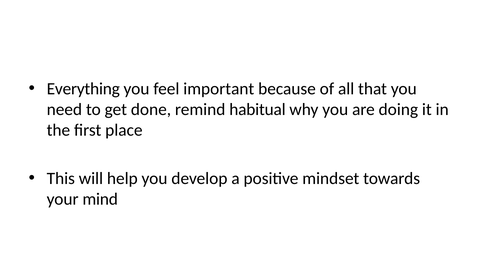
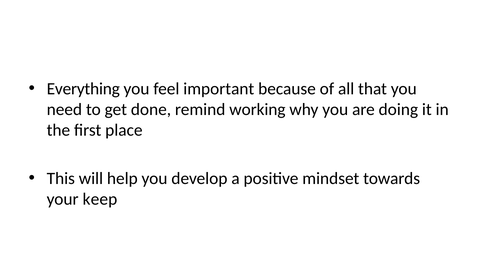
habitual: habitual -> working (257, 110)
mind: mind -> keep (100, 199)
